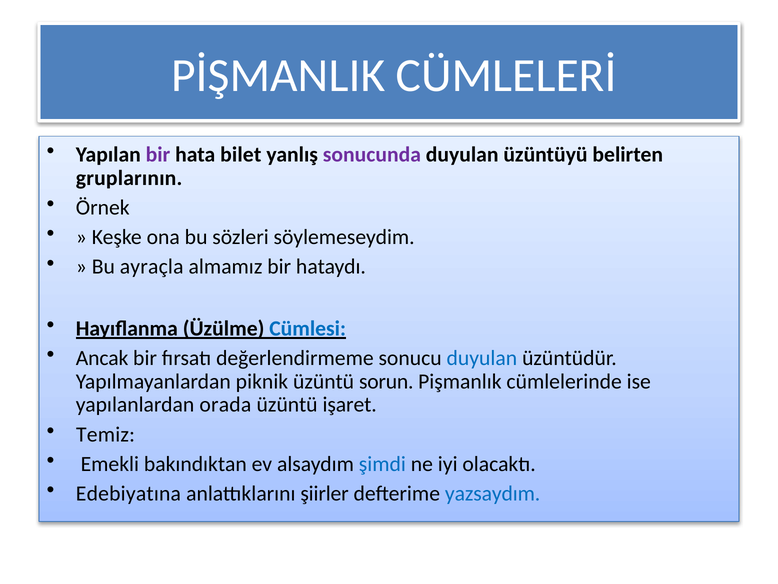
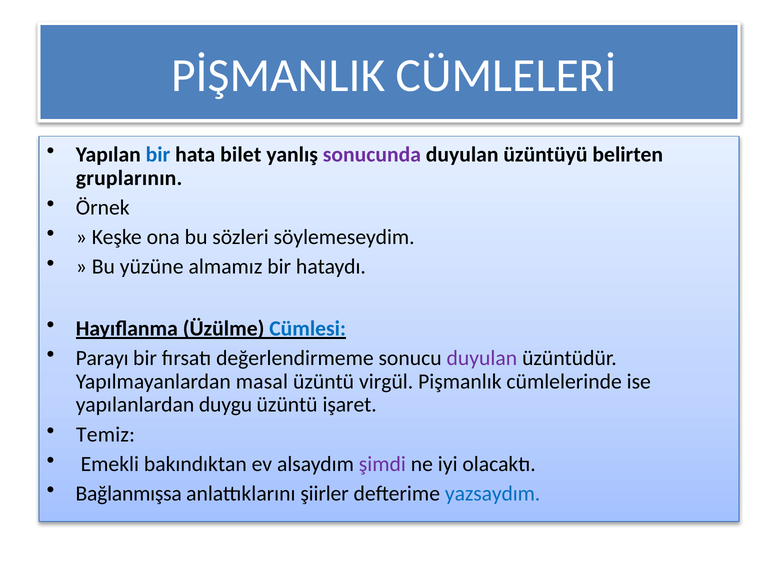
bir colour: purple -> blue (158, 155)
ayraçla: ayraçla -> yüzüne (152, 267)
Ancak: Ancak -> Parayı (102, 358)
duyulan colour: blue -> purple (482, 358)
piknik: piknik -> masal (262, 381)
sorun: sorun -> virgül (386, 381)
orada: orada -> duygu (226, 404)
şimdi colour: blue -> purple (382, 464)
Edebiyatına: Edebiyatına -> Bağlanmışsa (129, 493)
